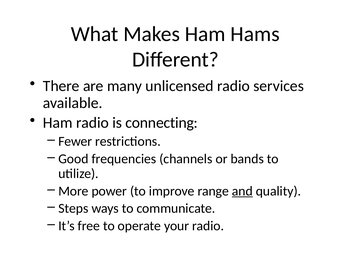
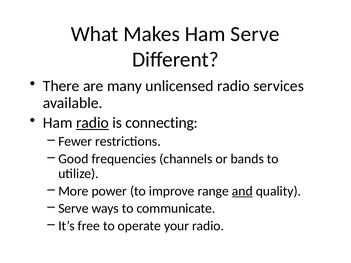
Ham Hams: Hams -> Serve (255, 34)
radio underline: none -> present (92, 123)
Steps: Steps -> Serve (73, 209)
